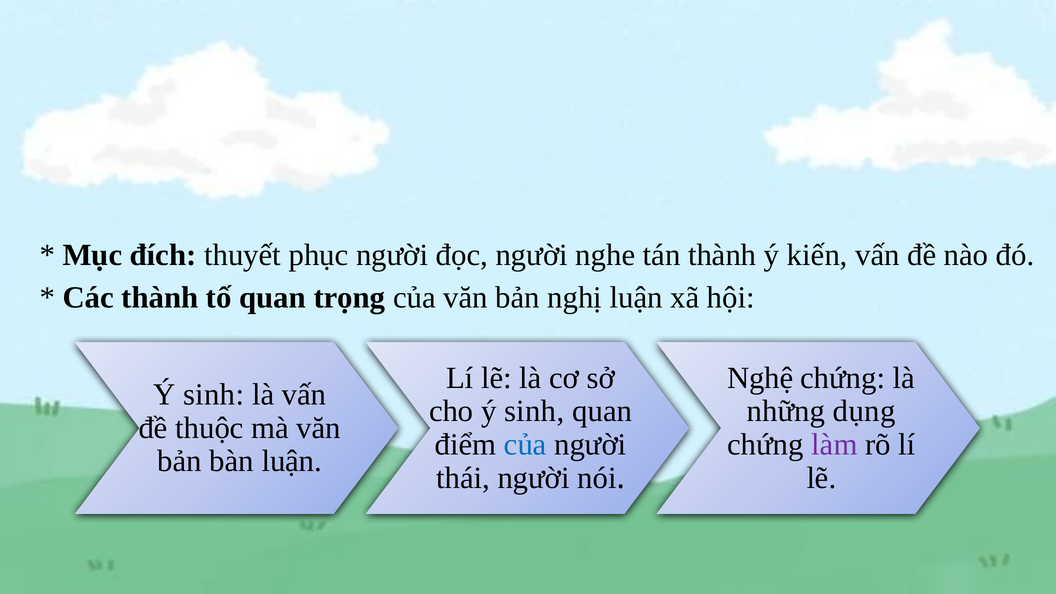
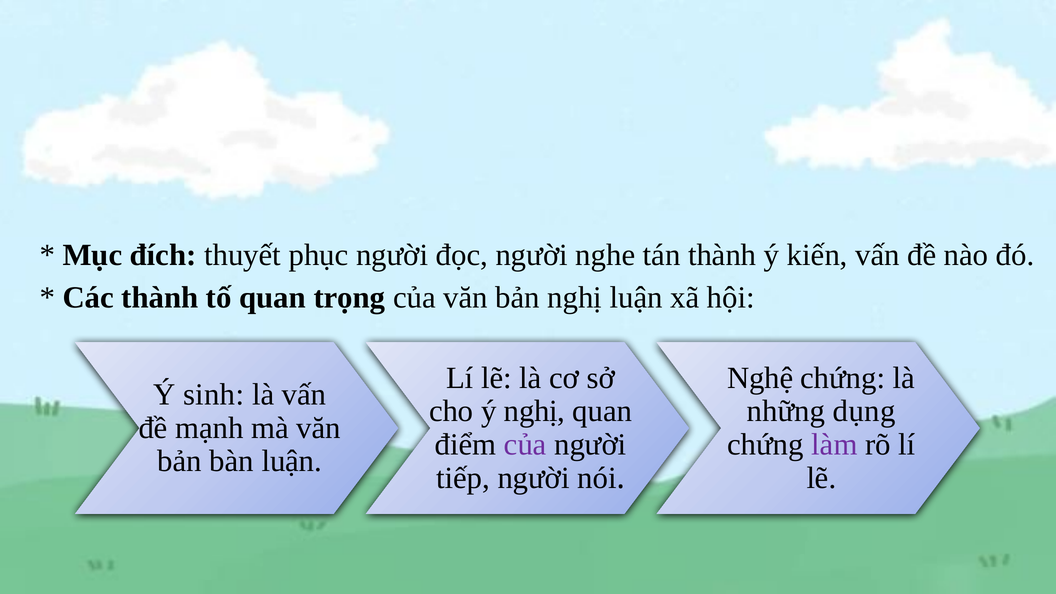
cho ý sinh: sinh -> nghị (535, 411)
thuộc: thuộc -> mạnh (209, 428)
của colour: blue -> purple (525, 445)
thái: thái -> tiếp (463, 478)
